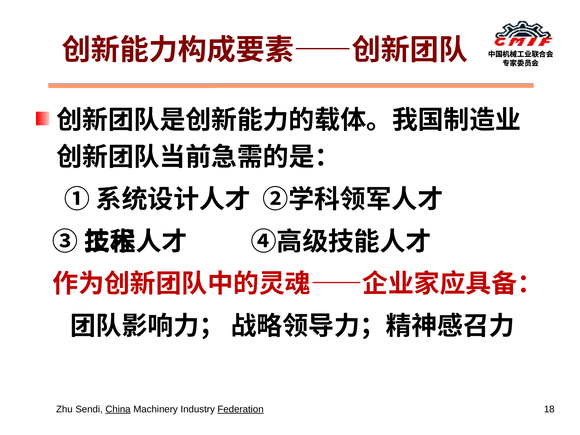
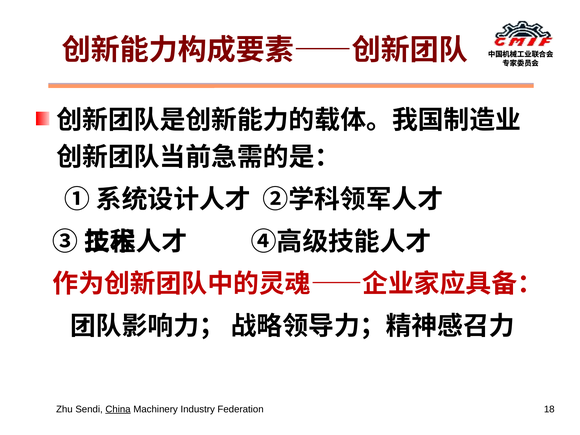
Federation underline: present -> none (241, 409)
